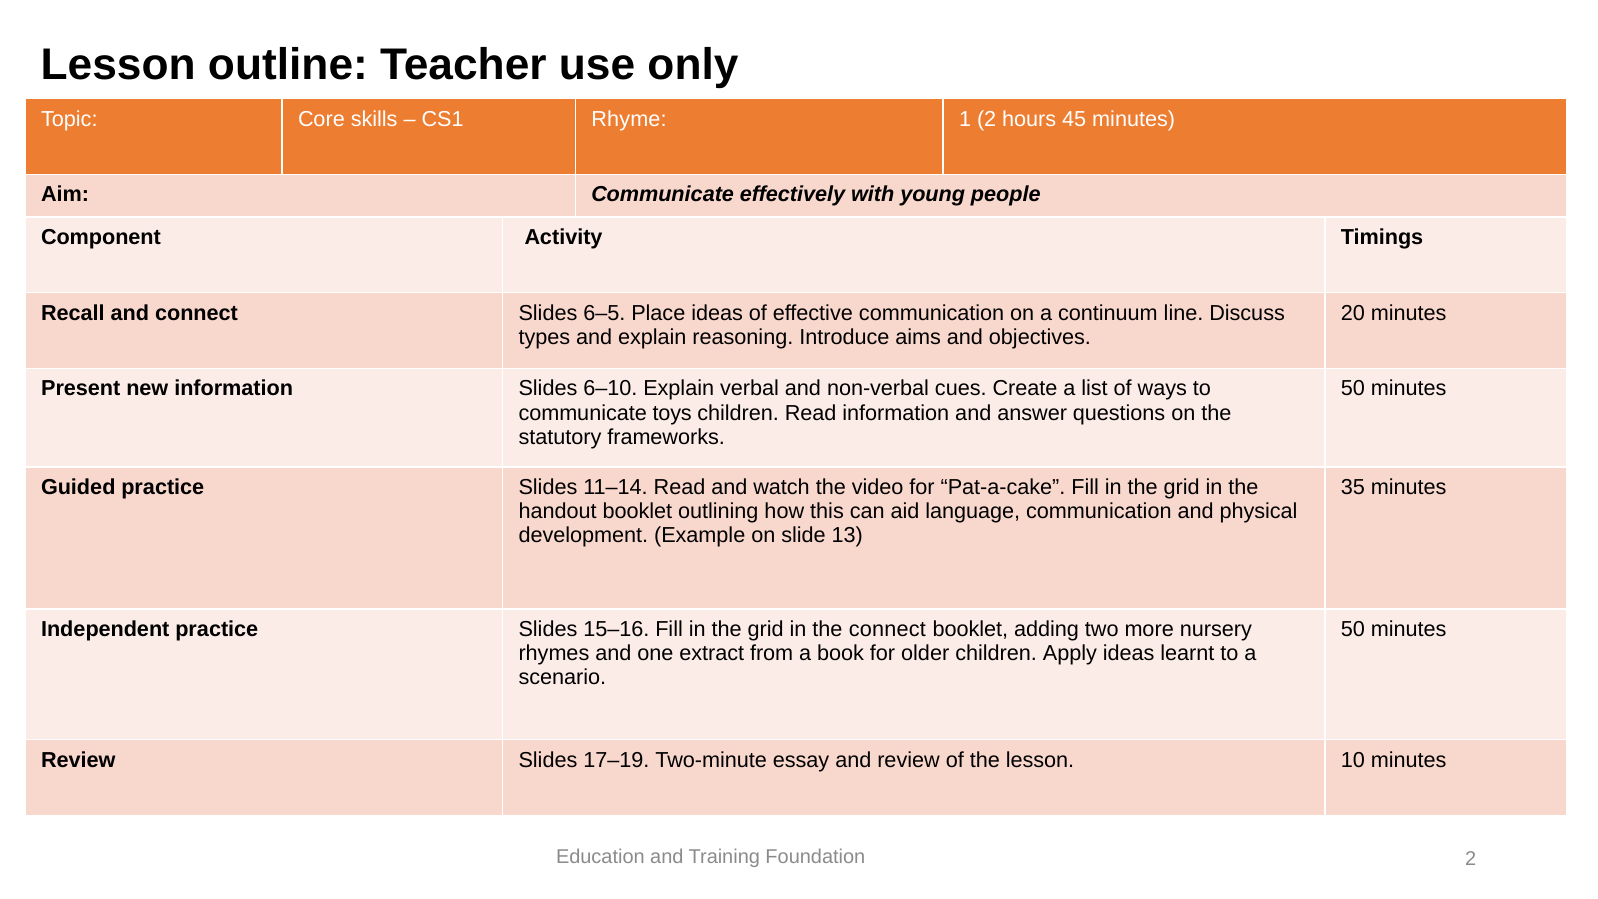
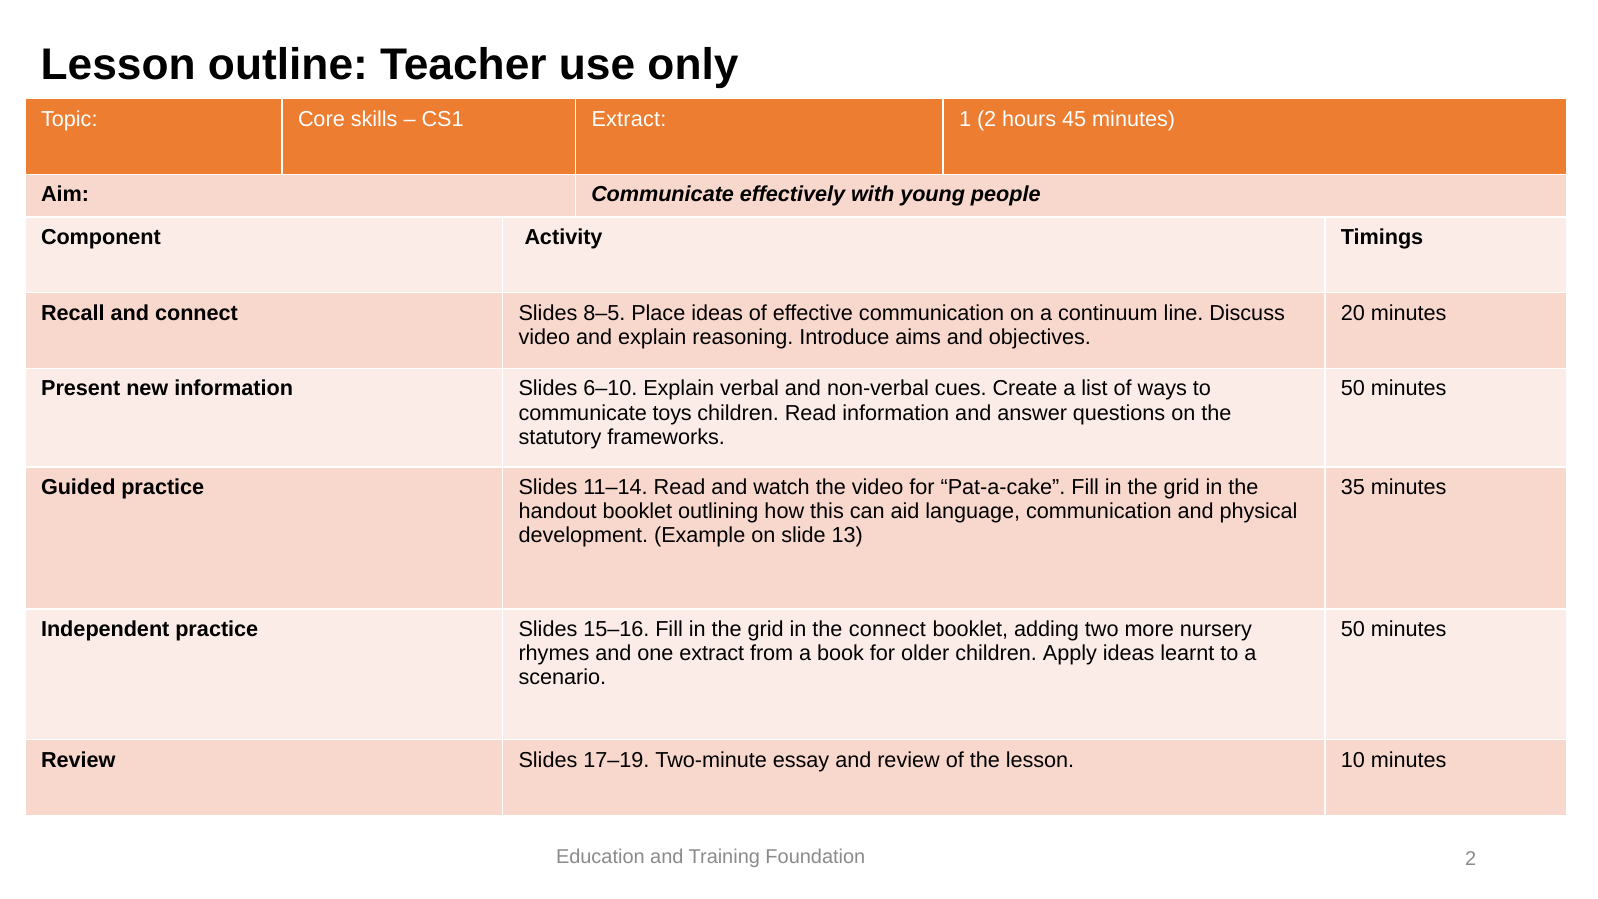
CS1 Rhyme: Rhyme -> Extract (629, 119)
6–5: 6–5 -> 8–5 (604, 313)
types: types -> video (544, 337)
